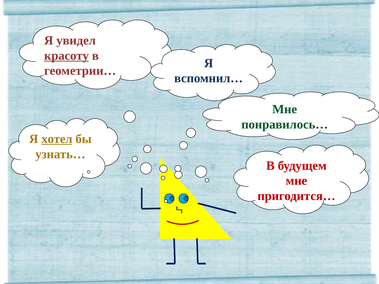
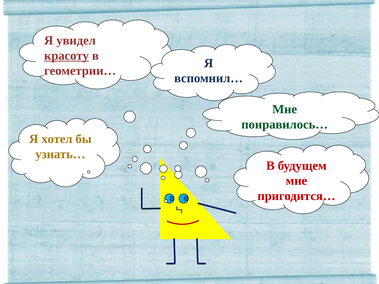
хотел underline: present -> none (57, 139)
